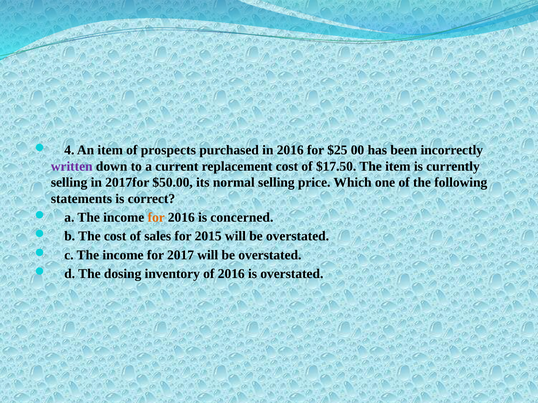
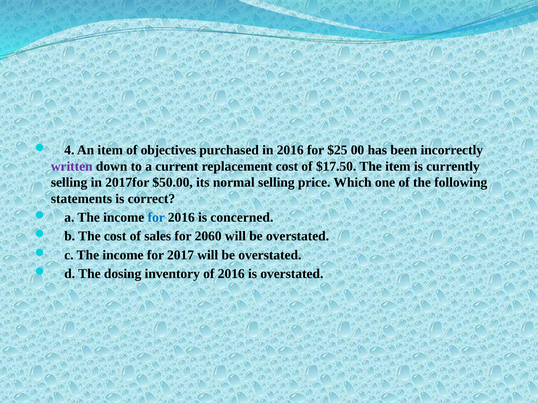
prospects: prospects -> objectives (168, 150)
for colour: orange -> blue (156, 218)
2015: 2015 -> 2060 (208, 236)
